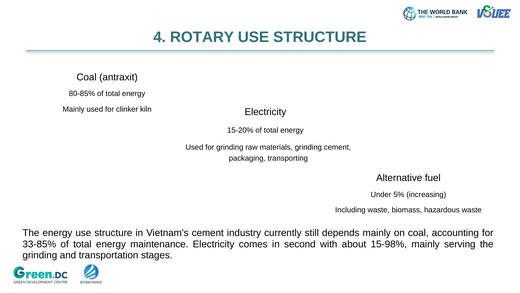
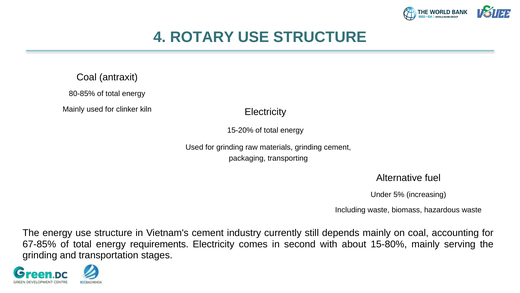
33-85%: 33-85% -> 67-85% (39, 244)
maintenance: maintenance -> requirements (159, 244)
15-98%: 15-98% -> 15-80% (389, 244)
